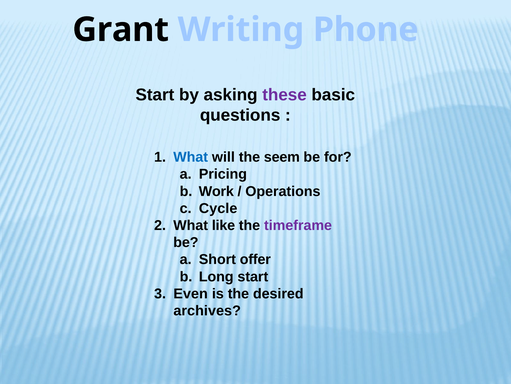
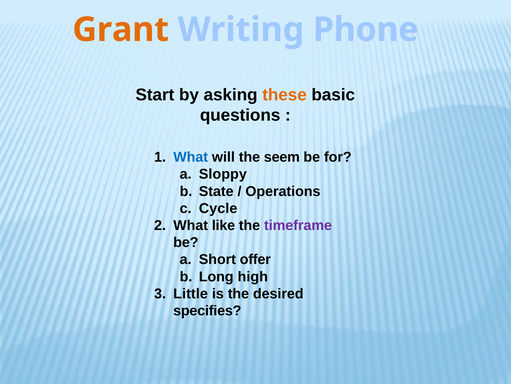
Grant colour: black -> orange (121, 30)
these colour: purple -> orange (285, 95)
Pricing: Pricing -> Sloppy (223, 174)
Work: Work -> State (216, 191)
Long start: start -> high (253, 276)
Even: Even -> Little (191, 293)
archives: archives -> specifies (207, 310)
